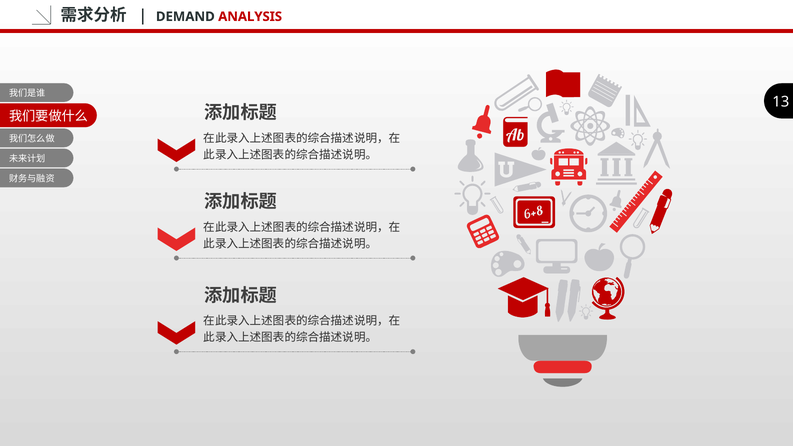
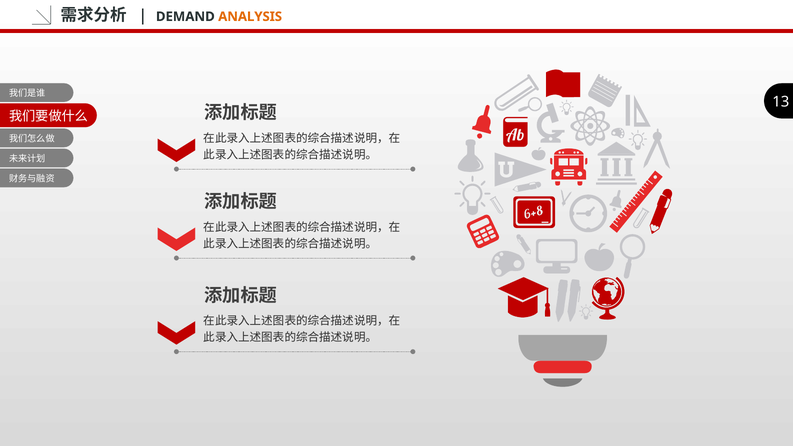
ANALYSIS colour: red -> orange (250, 17)
